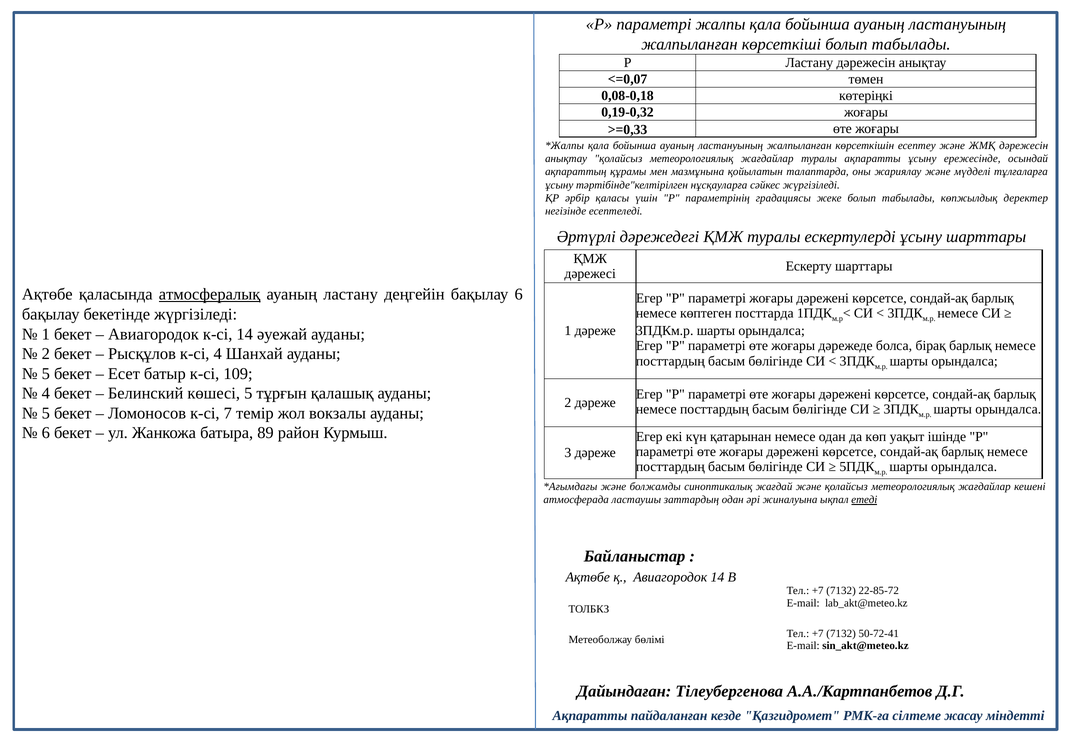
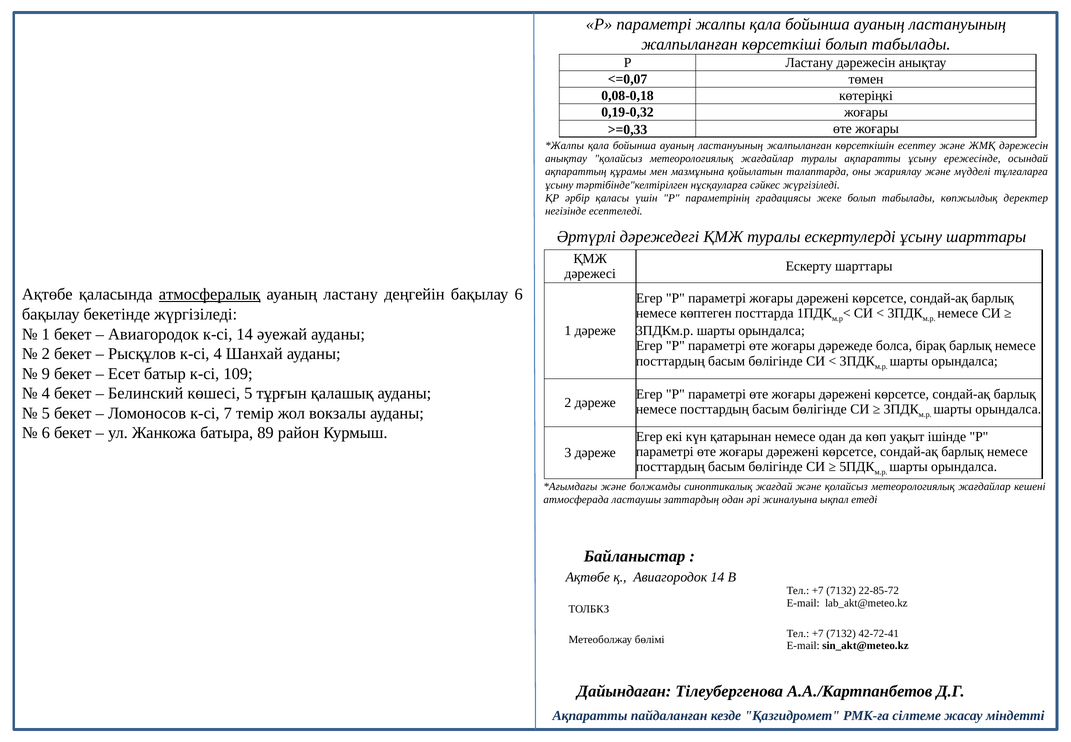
5: 5 -> 9 (46, 373)
етеді underline: present -> none (864, 499)
50-72-41: 50-72-41 -> 42-72-41 (879, 633)
